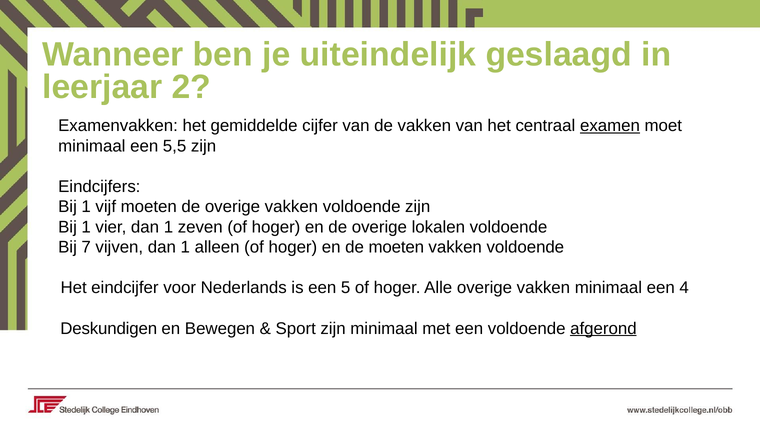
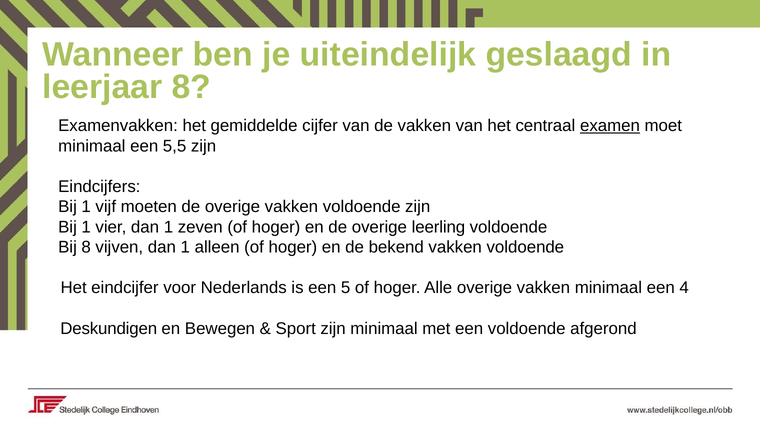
leerjaar 2: 2 -> 8 (191, 87)
lokalen: lokalen -> leerling (438, 227)
Bij 7: 7 -> 8 (86, 247)
de moeten: moeten -> bekend (396, 247)
afgerond underline: present -> none (603, 328)
